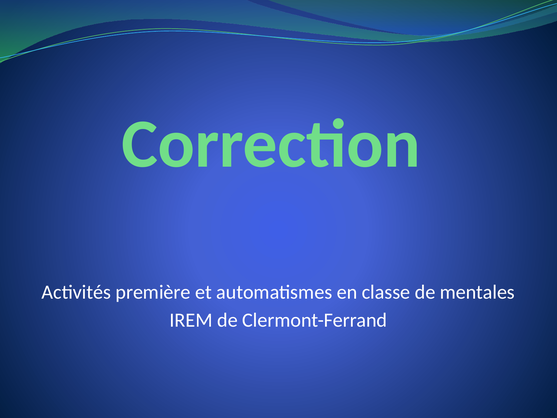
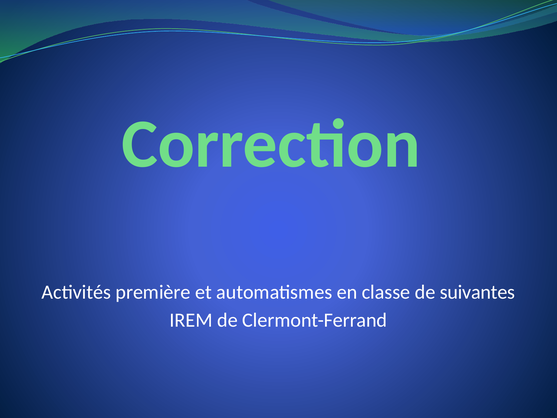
mentales: mentales -> suivantes (477, 292)
